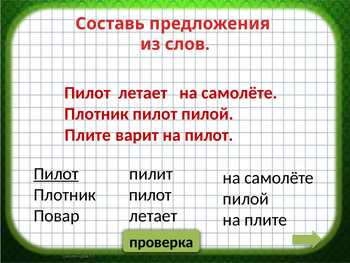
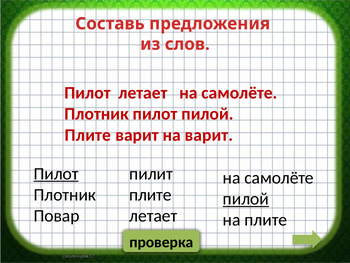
на пилот: пилот -> варит (209, 135)
пилот: пилот -> плите (150, 194)
пилой underline: none -> present (246, 198)
